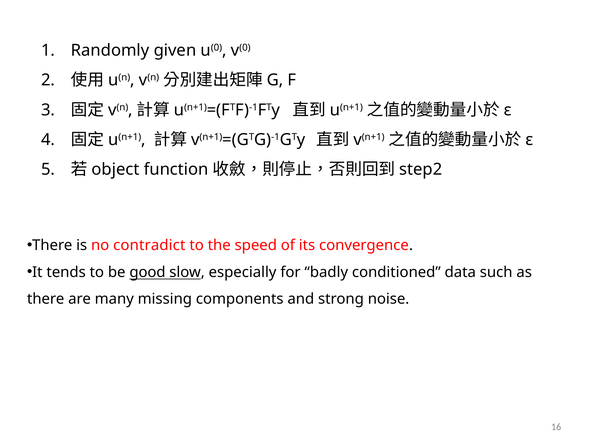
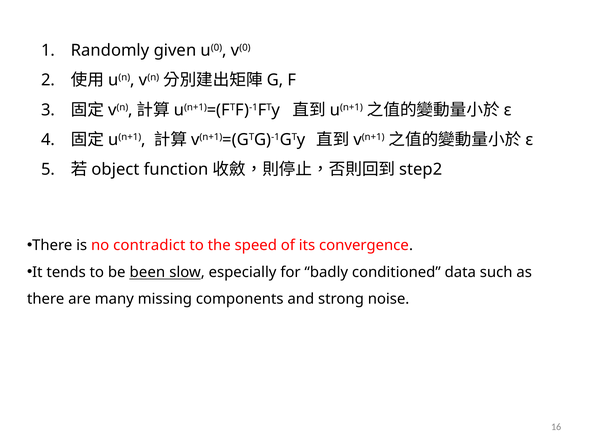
good: good -> been (147, 273)
